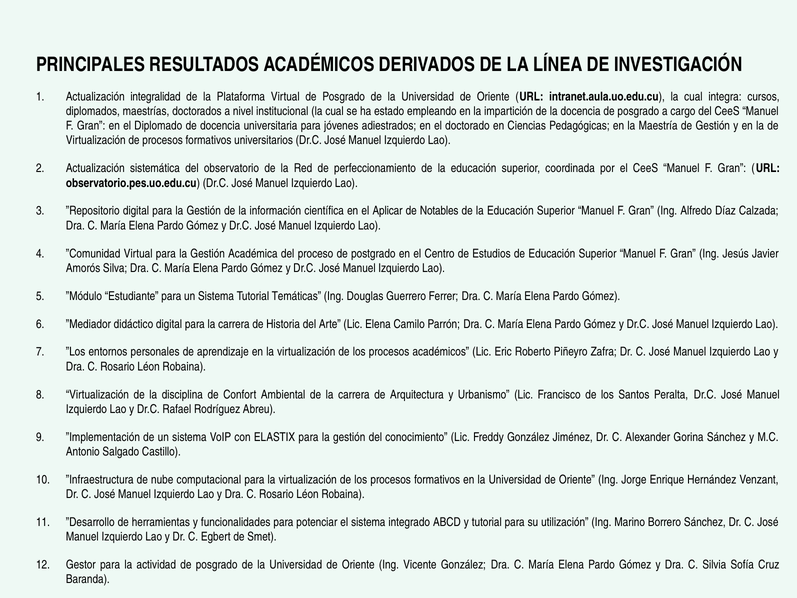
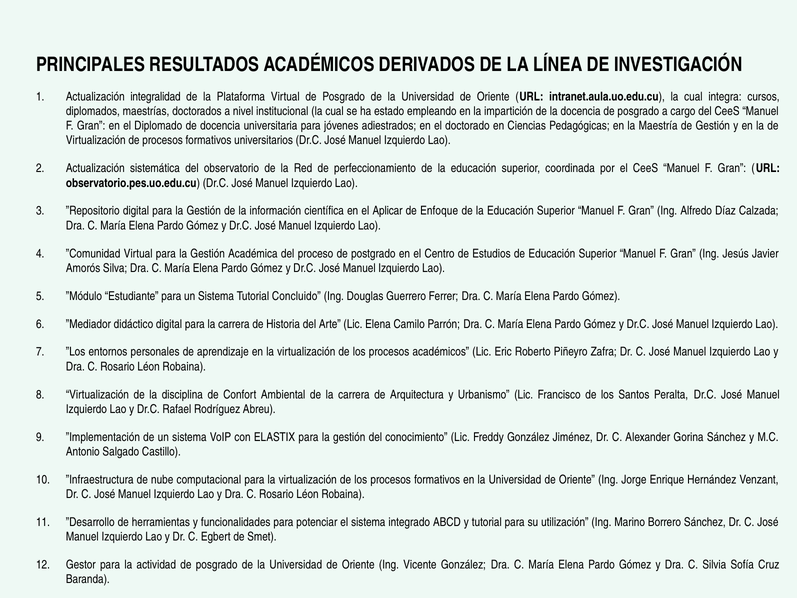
Notables: Notables -> Enfoque (439, 211)
Temáticas: Temáticas -> Concluido (296, 296)
